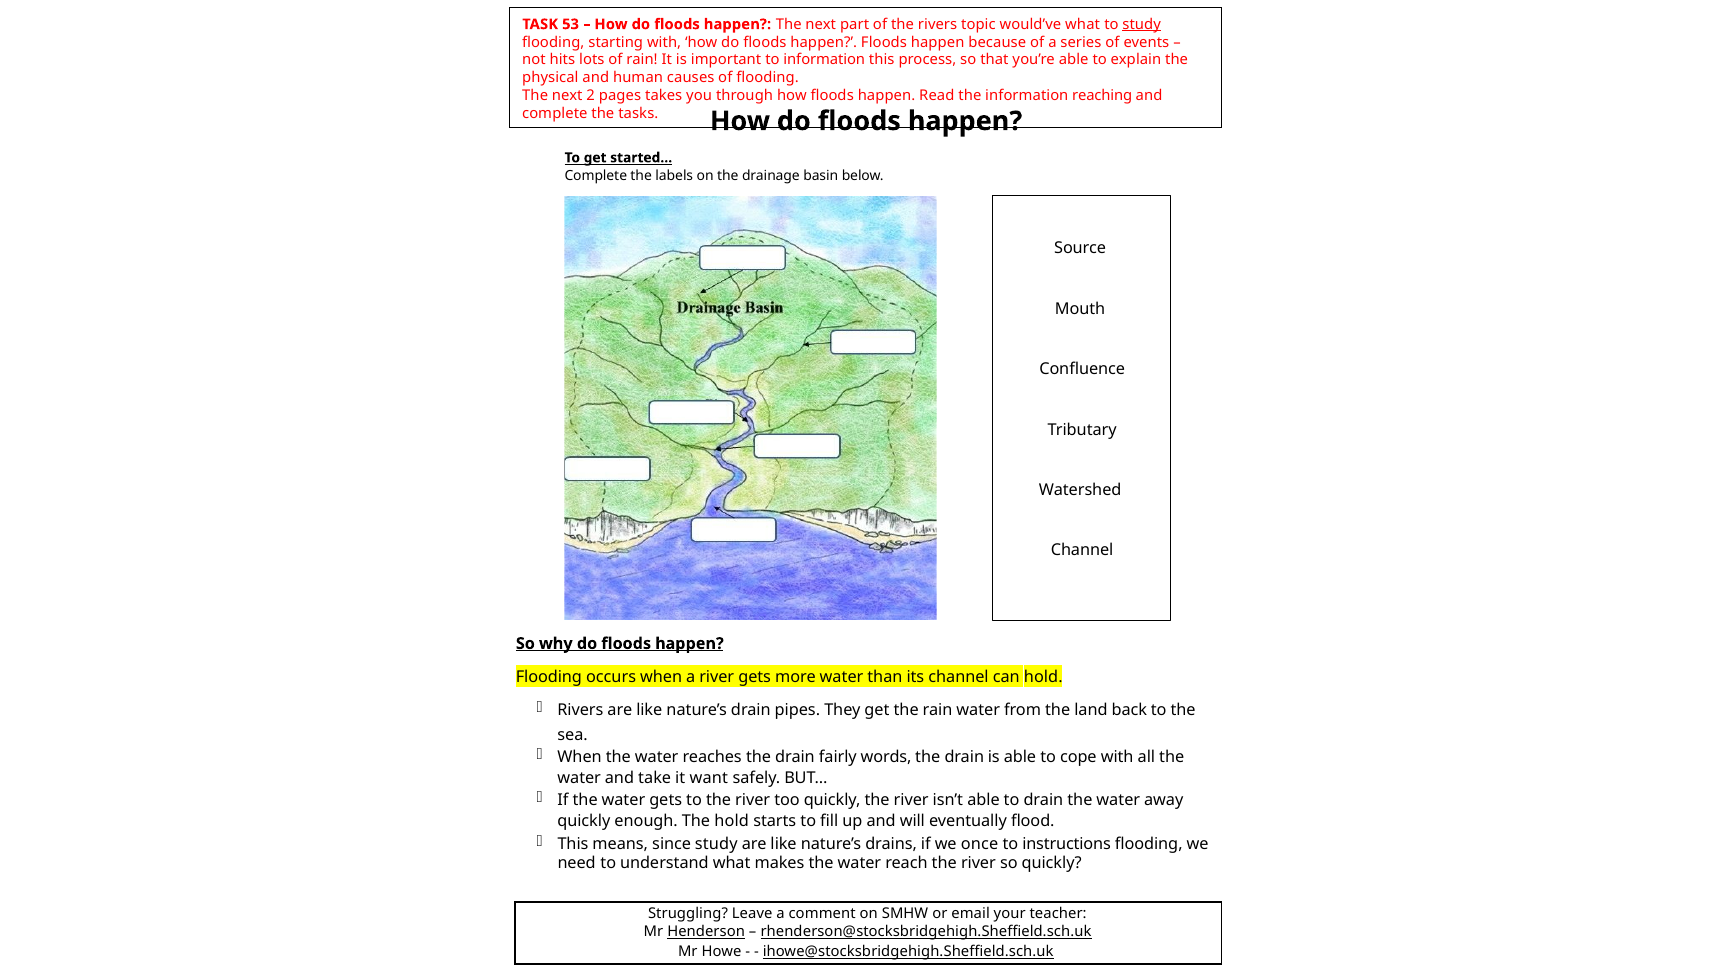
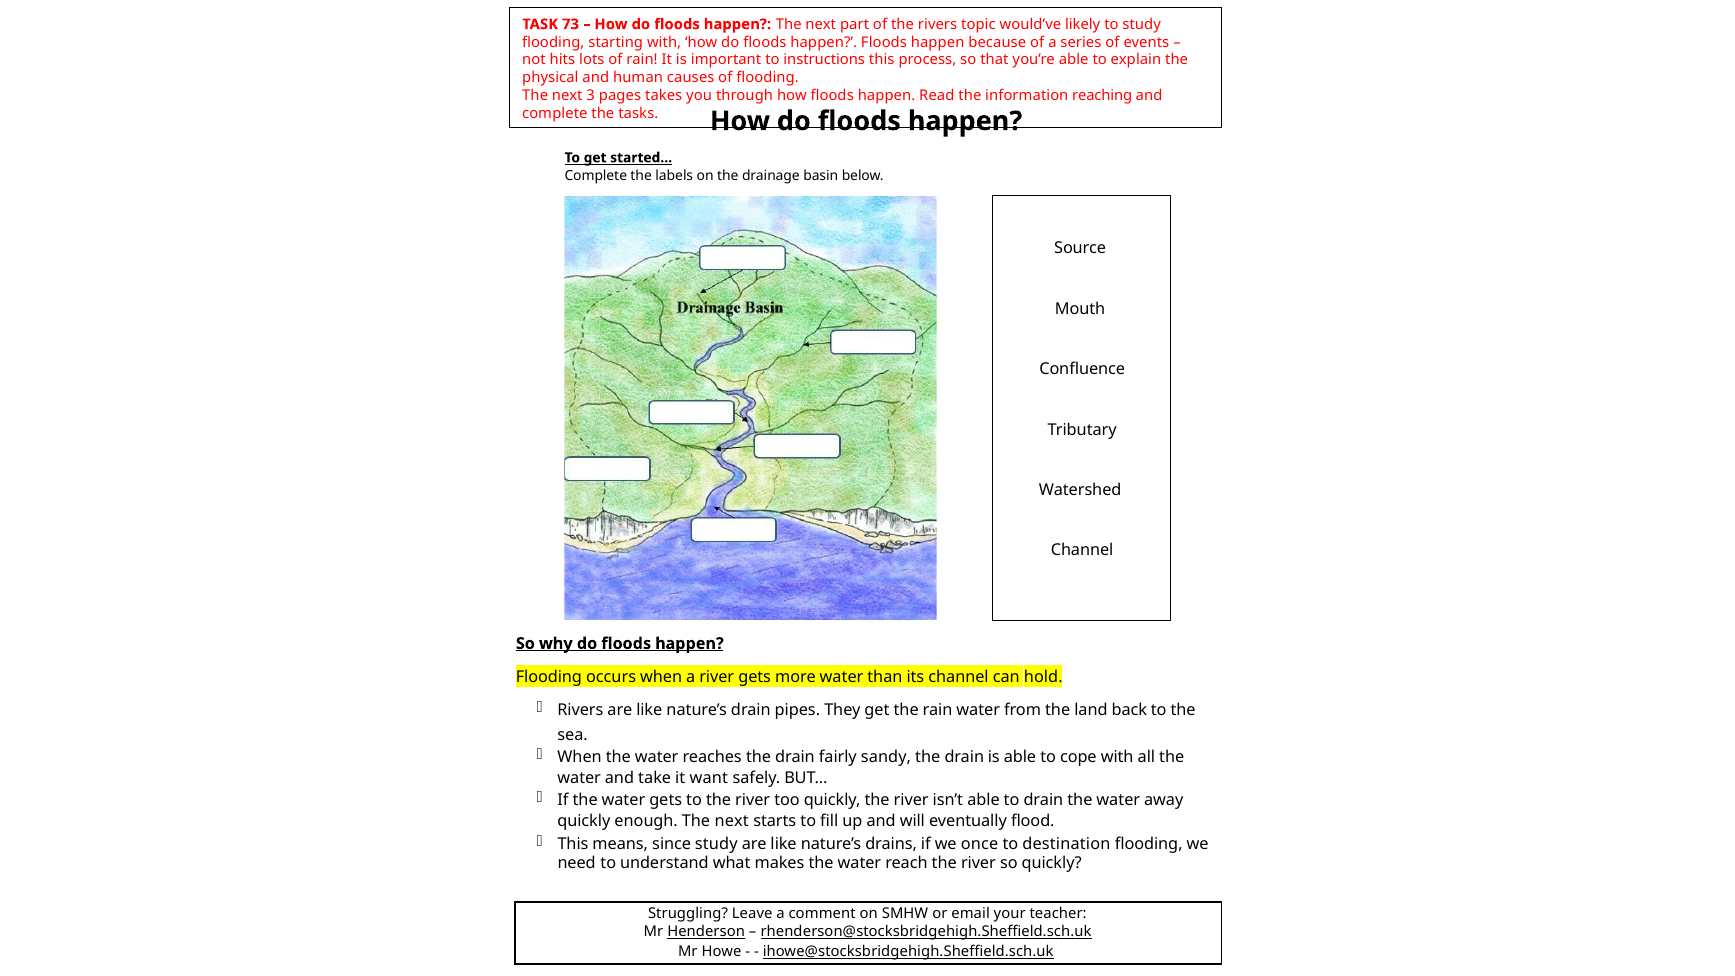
53: 53 -> 73 (571, 24)
would’ve what: what -> likely (1083, 24)
study underline: present -> none (1142, 24)
to information: information -> instructions (824, 60)
2: 2 -> 3 (591, 96)
words: words -> sandy (886, 757)
enough The hold: hold -> next (732, 821)
instructions: instructions -> destination (1066, 844)
